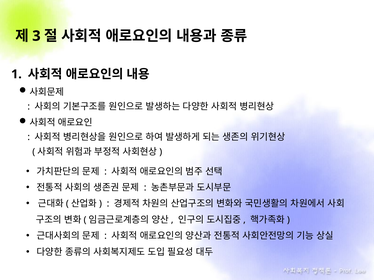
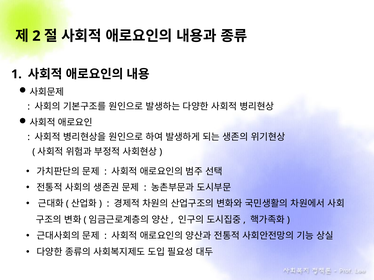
3: 3 -> 2 (36, 36)
